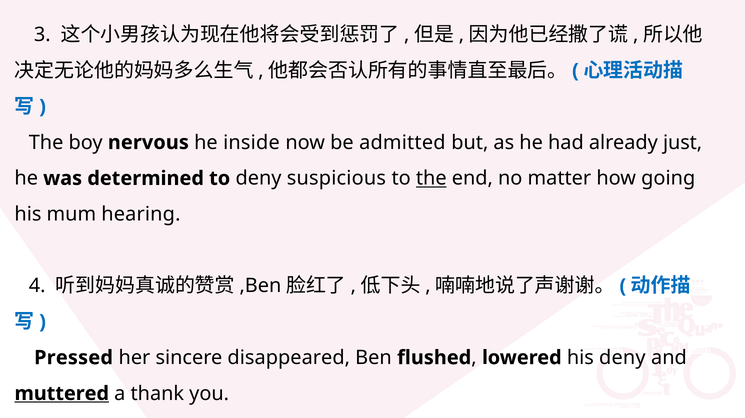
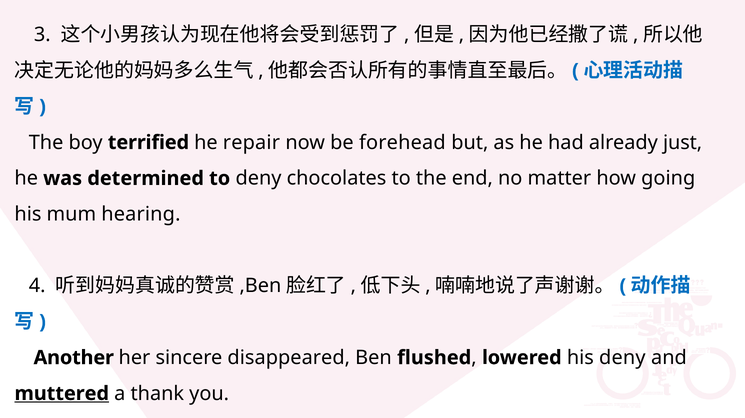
nervous: nervous -> terrified (148, 142)
inside: inside -> repair (251, 142)
admitted: admitted -> forehead (402, 142)
suspicious: suspicious -> chocolates (337, 178)
the underline: present -> none (431, 178)
Pressed: Pressed -> Another (74, 357)
